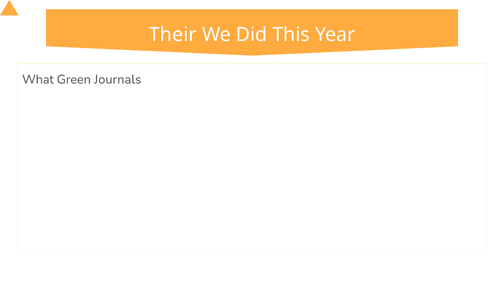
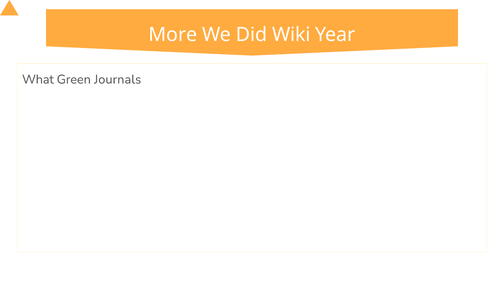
Their: Their -> More (173, 35)
This: This -> Wiki (291, 35)
